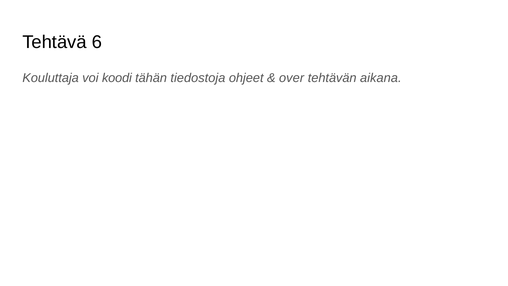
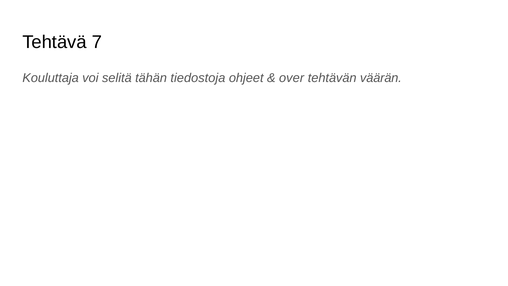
6: 6 -> 7 (97, 42)
koodi: koodi -> selitä (117, 78)
aikana: aikana -> väärän (381, 78)
